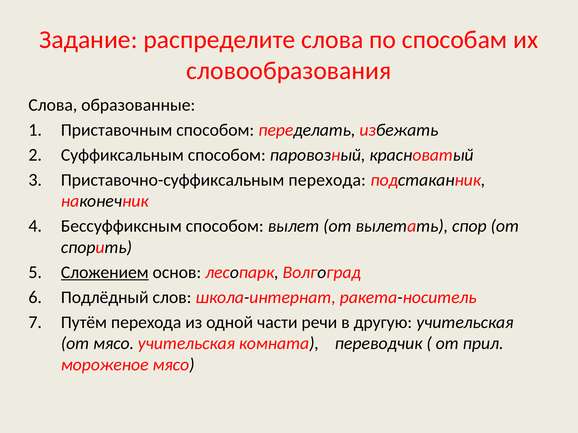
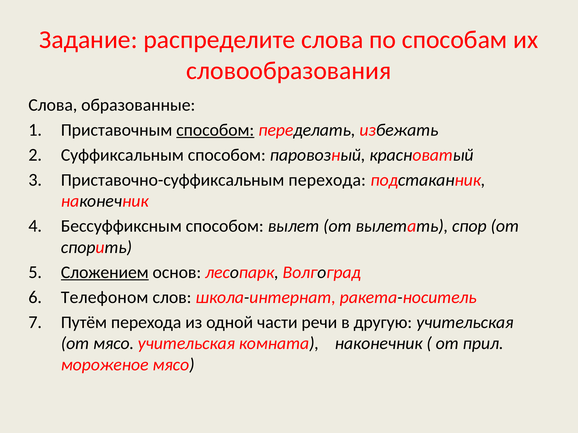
способом underline: none -> present (215, 130)
Подлёдный: Подлёдный -> Телефоном (105, 298)
комната переводчик: переводчик -> наконечник (379, 344)
